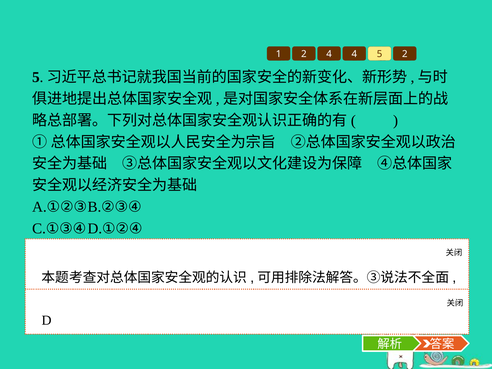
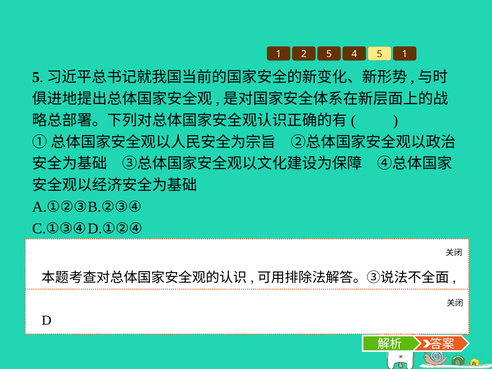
2 4: 4 -> 5 (329, 54)
5 2: 2 -> 1 (405, 54)
